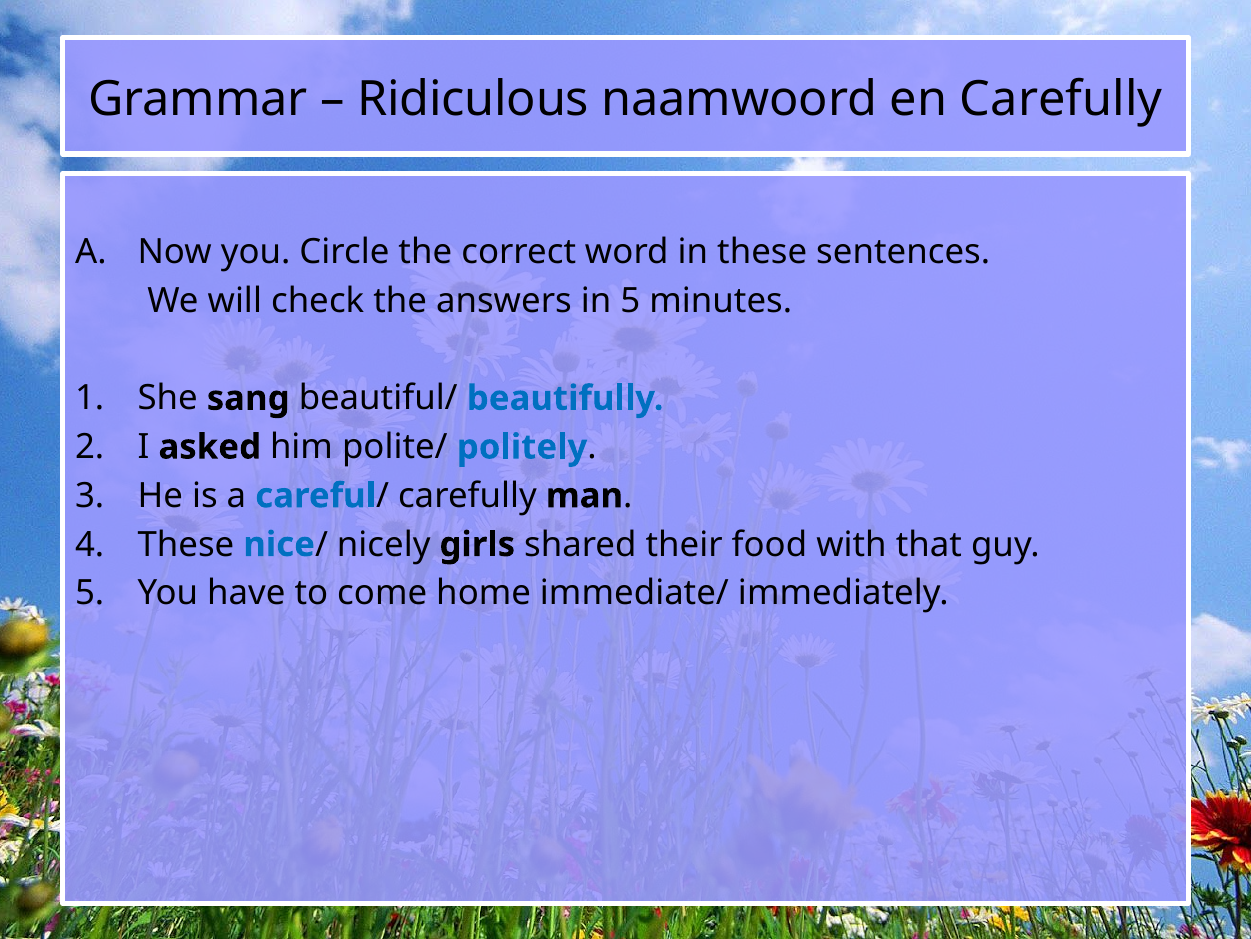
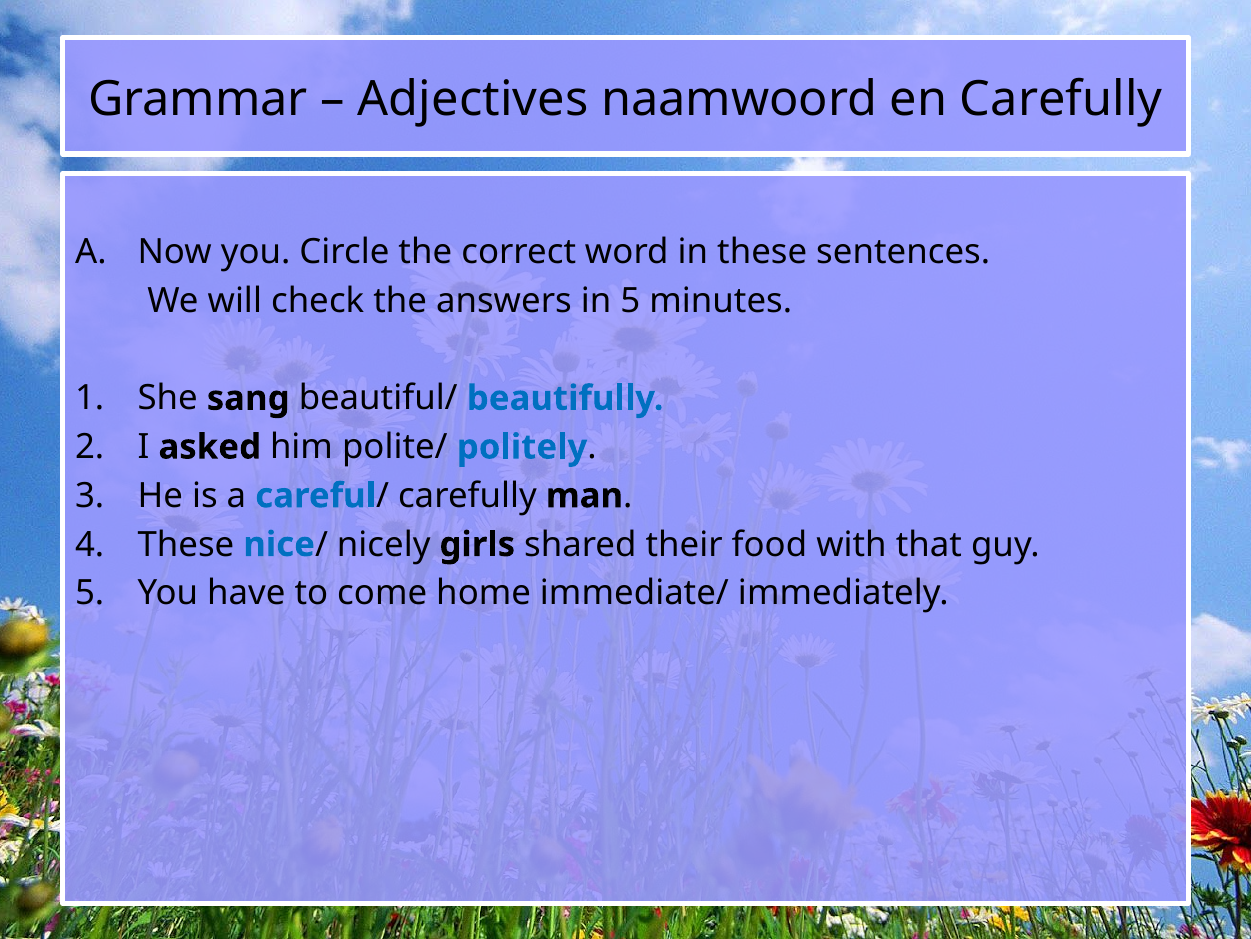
Ridiculous: Ridiculous -> Adjectives (473, 99)
